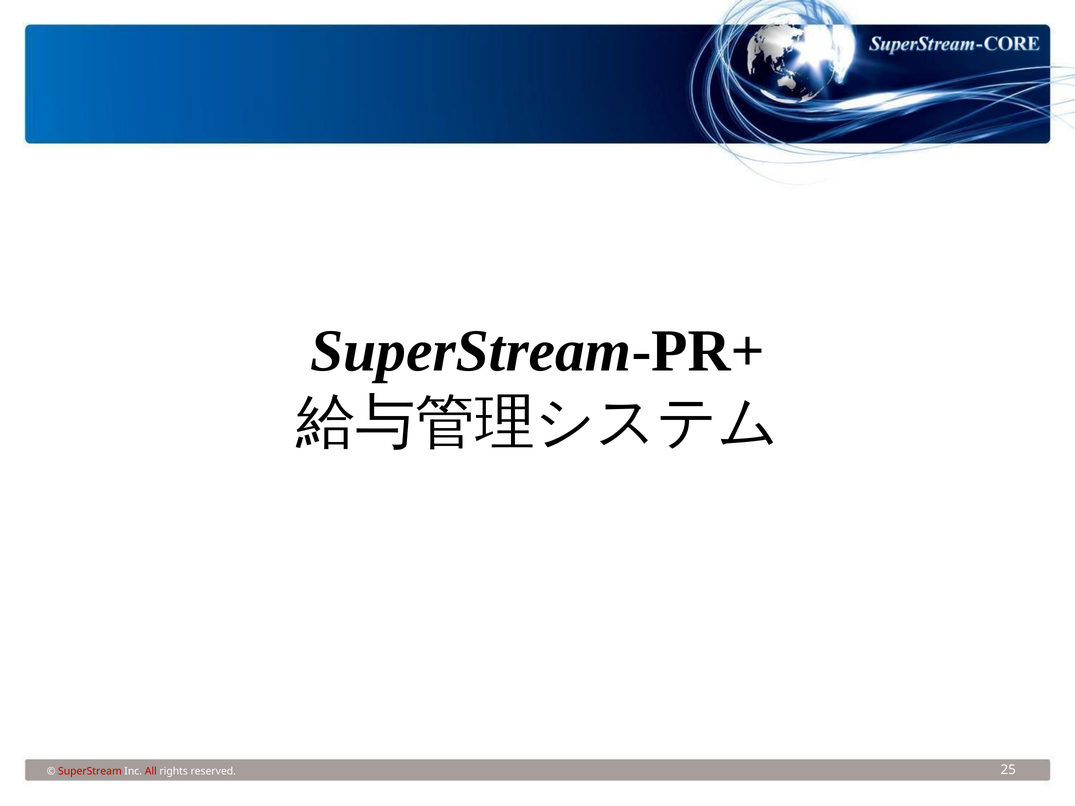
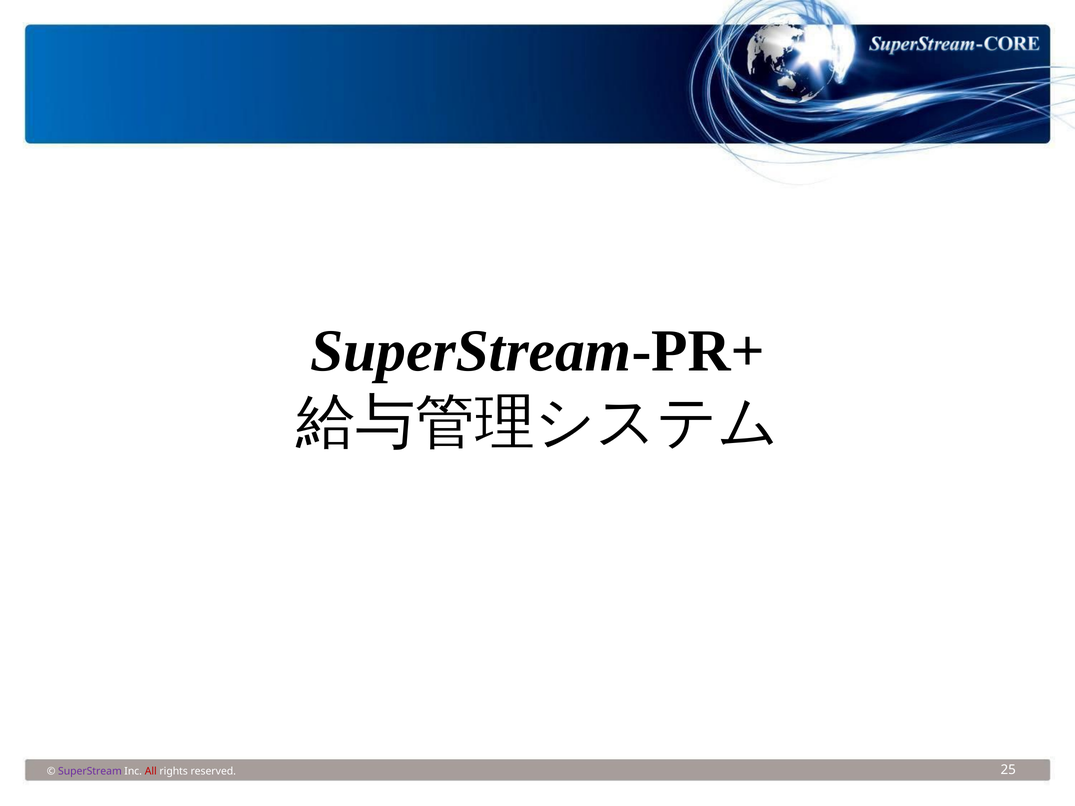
SuperStream colour: red -> purple (90, 772)
